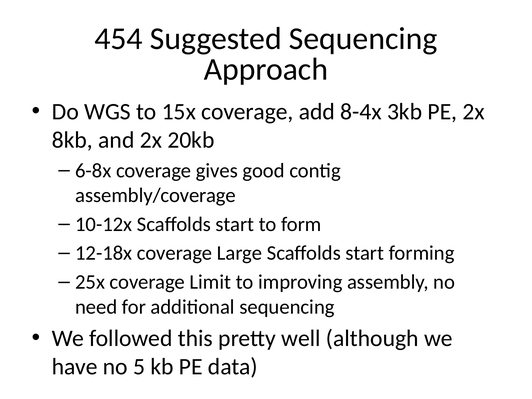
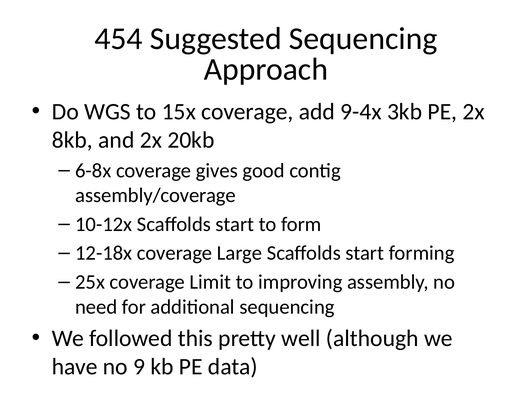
8-4x: 8-4x -> 9-4x (361, 112)
5: 5 -> 9 (139, 367)
